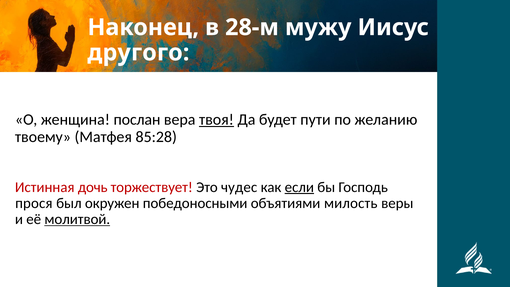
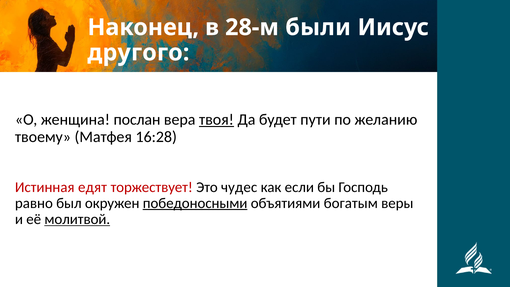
мужу: мужу -> были (318, 27)
85:28: 85:28 -> 16:28 (156, 137)
дочь: дочь -> едят (93, 187)
если underline: present -> none (299, 187)
прося: прося -> равно (34, 203)
победоносными underline: none -> present (195, 203)
милость: милость -> богатым (351, 203)
